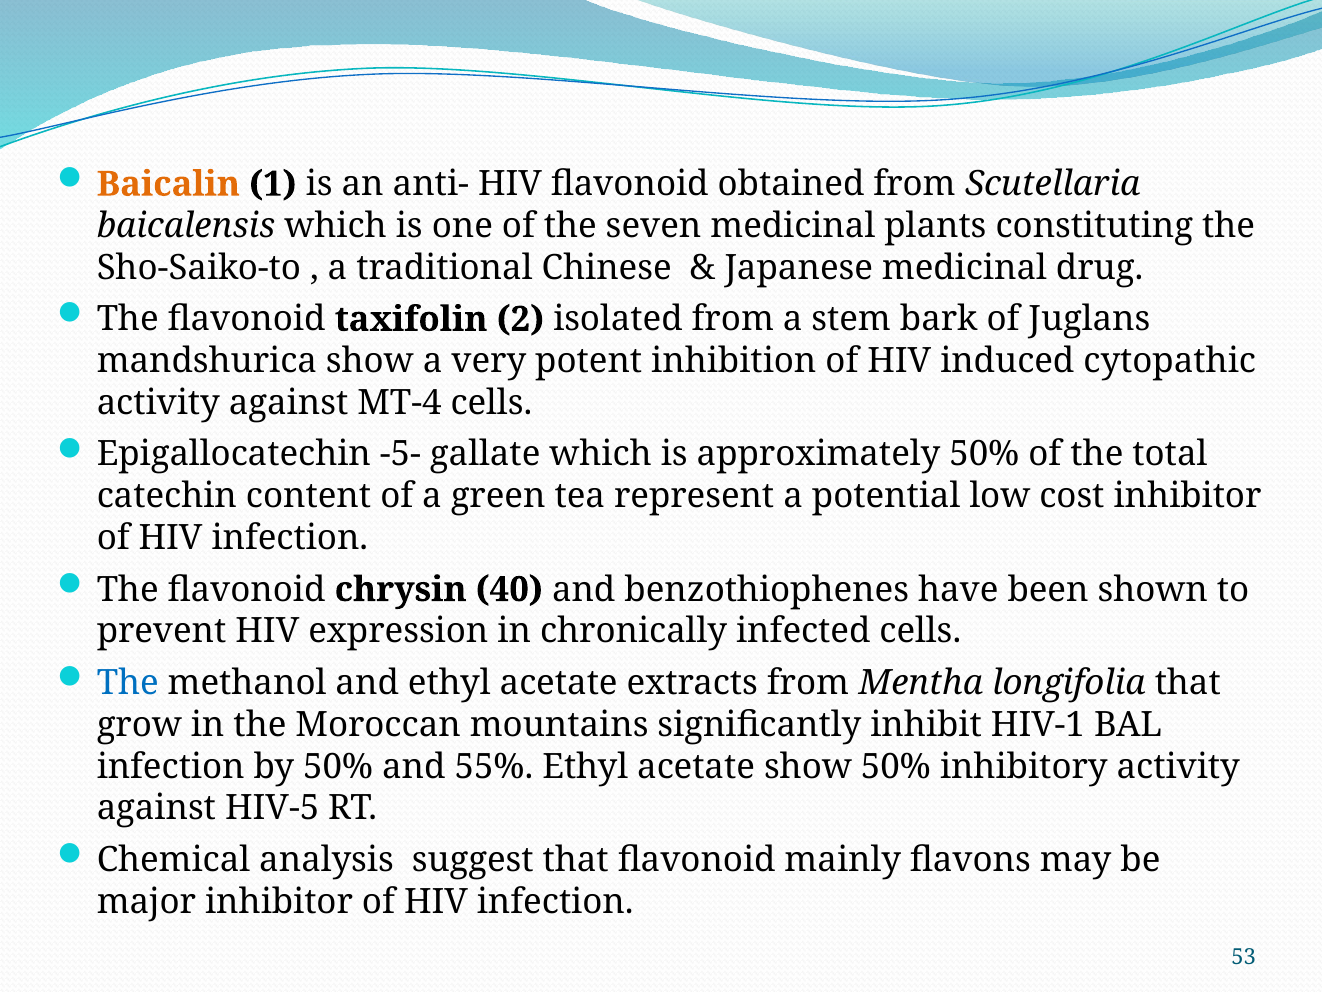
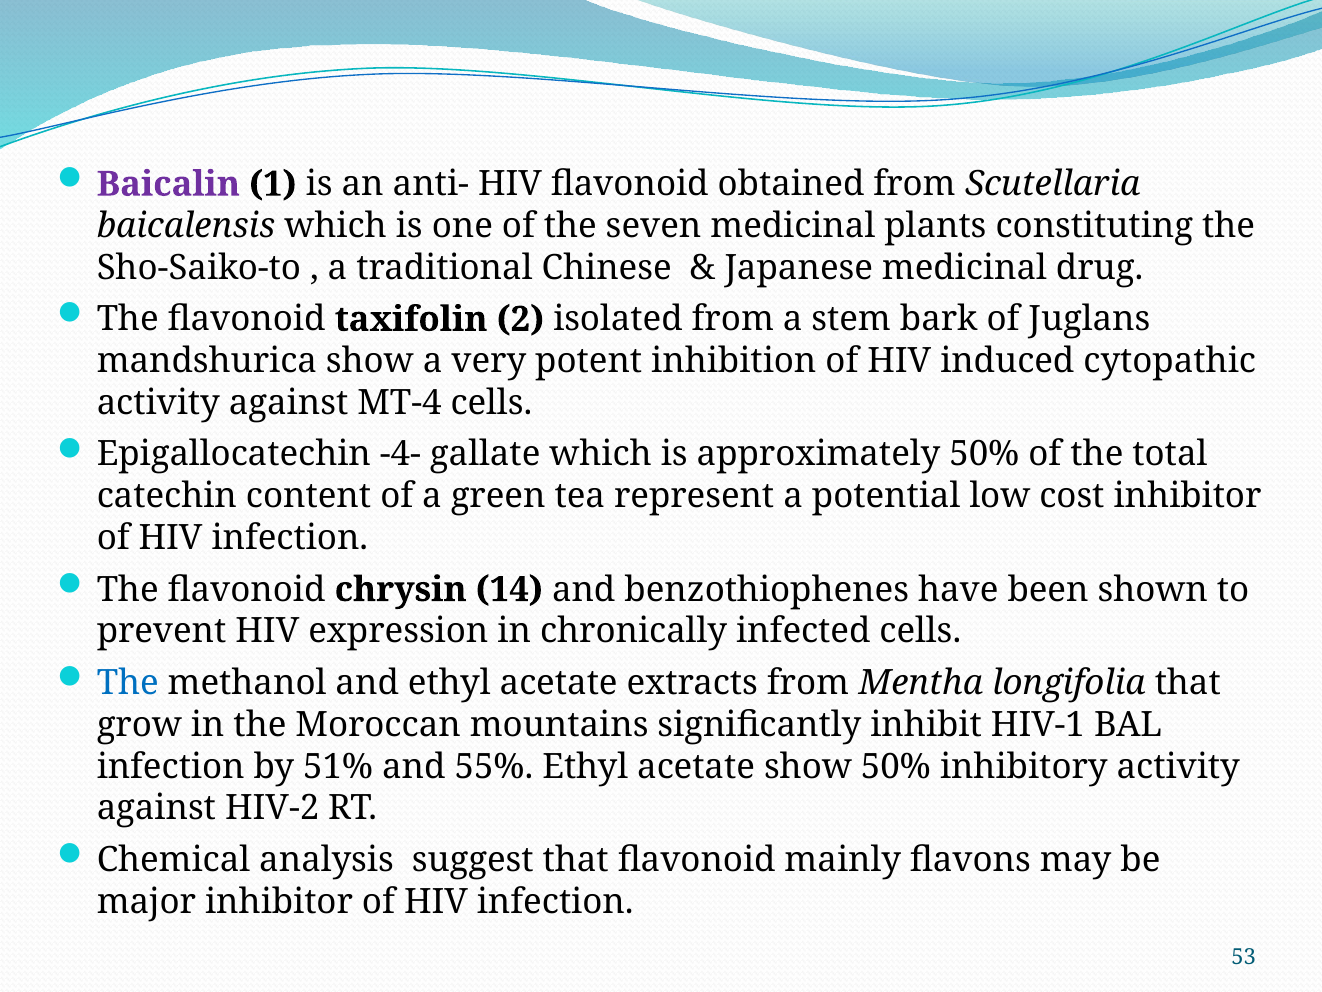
Baicalin colour: orange -> purple (168, 184)
-5-: -5- -> -4- (400, 454)
40: 40 -> 14 (509, 589)
by 50%: 50% -> 51% (338, 766)
HIV-5: HIV-5 -> HIV-2 (272, 808)
